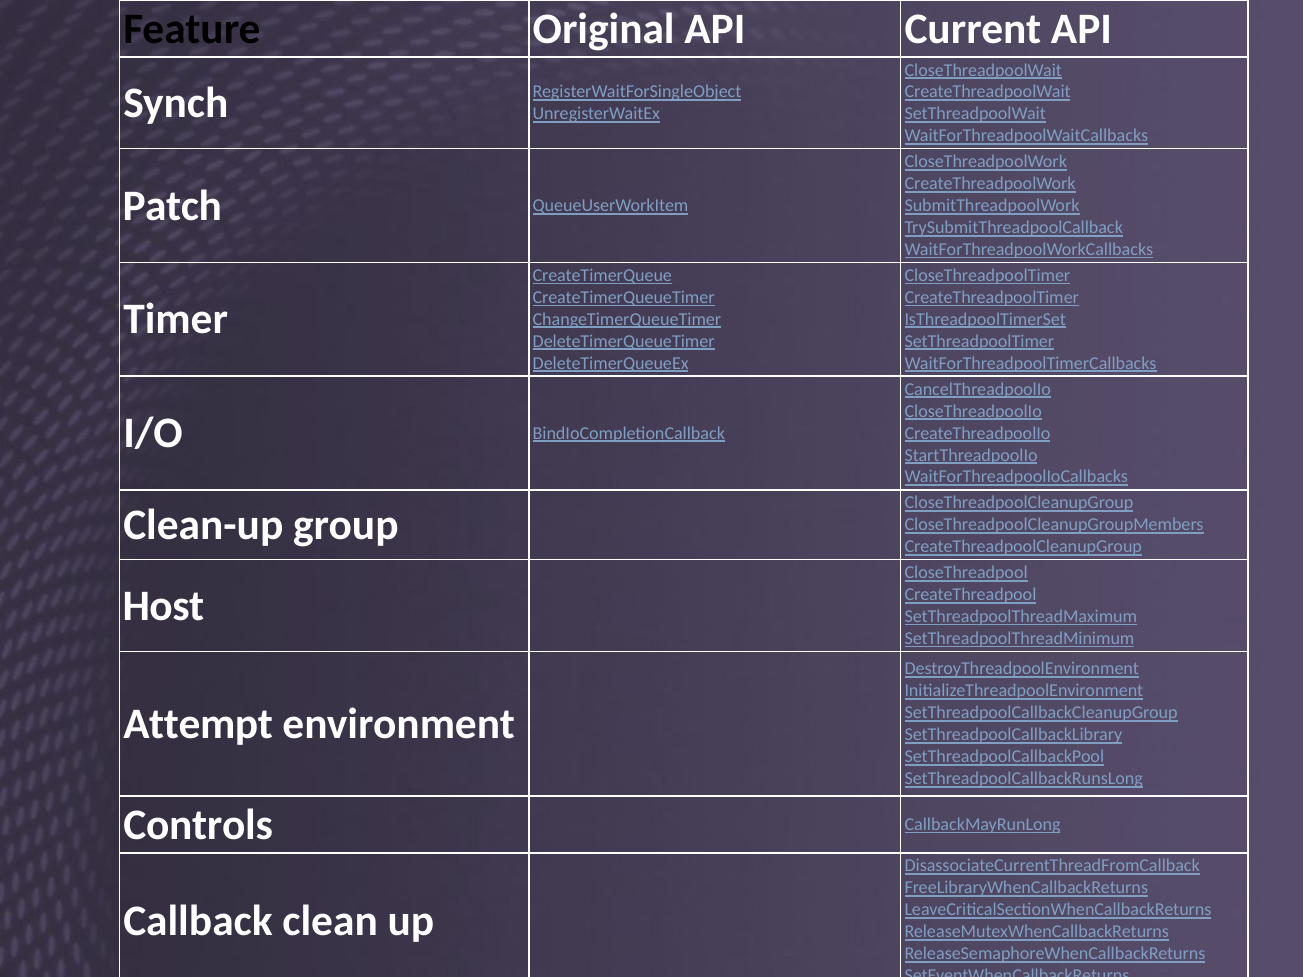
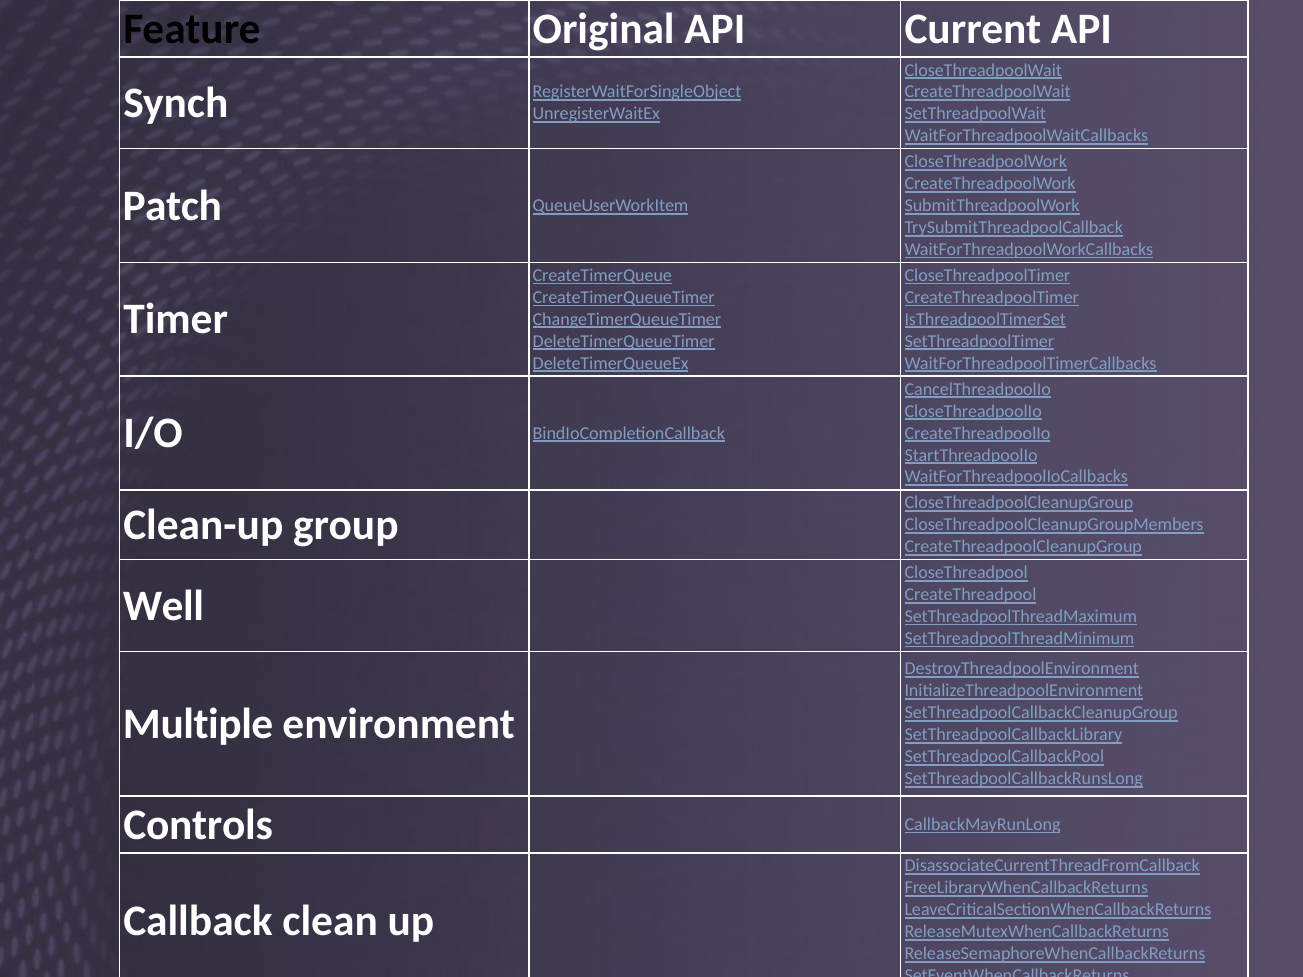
Host: Host -> Well (163, 606)
Attempt: Attempt -> Multiple (198, 724)
